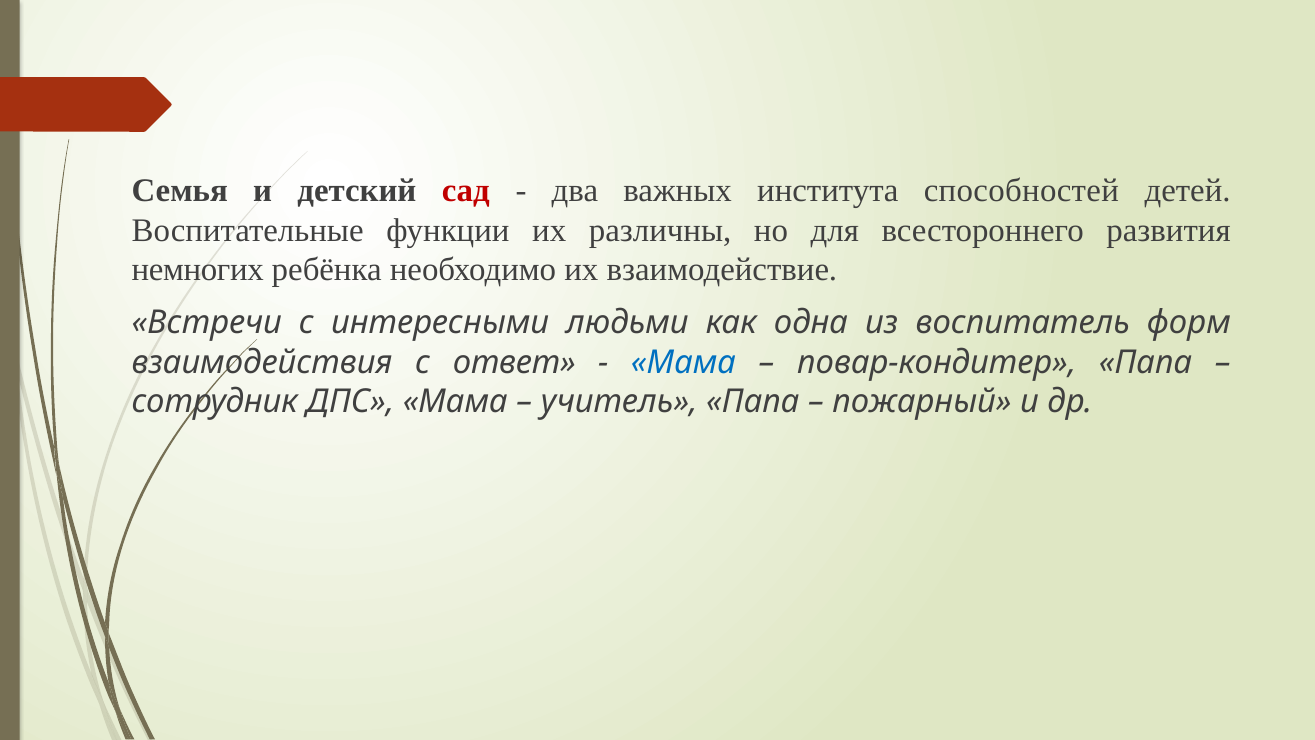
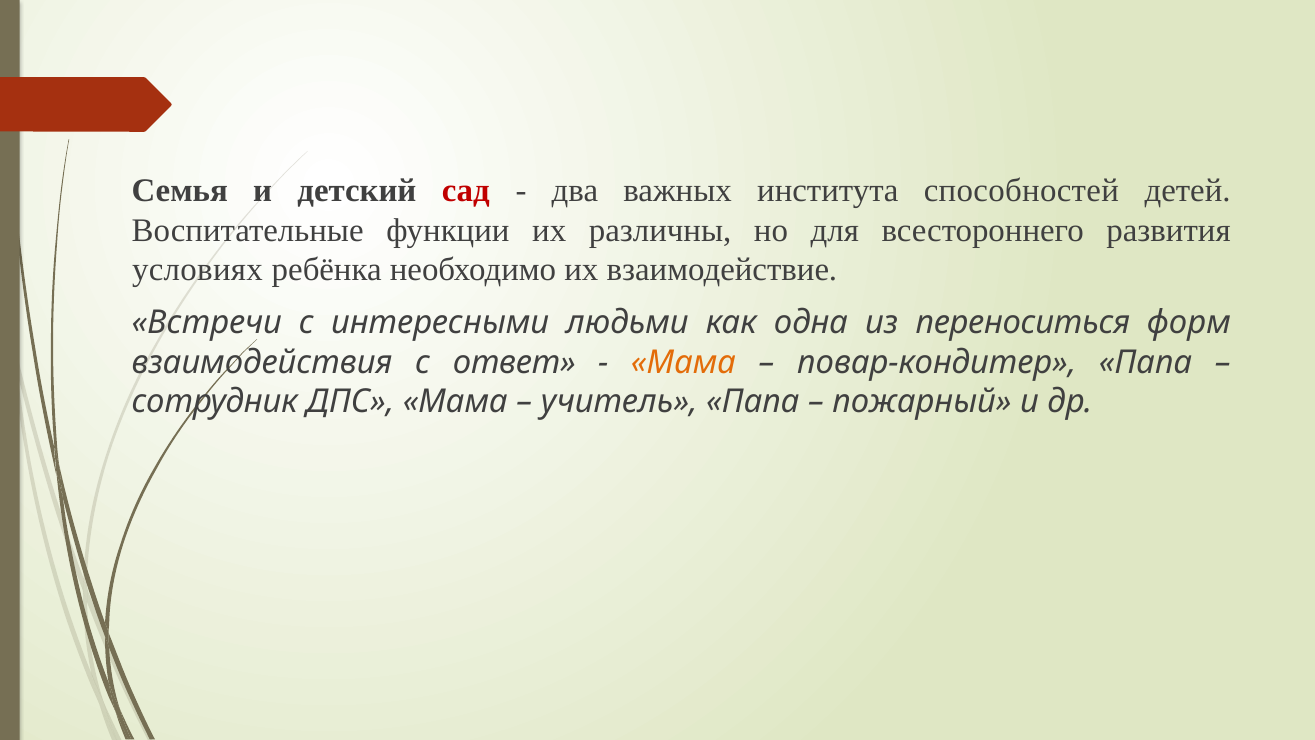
немногих: немногих -> условиях (197, 270)
воспитатель: воспитатель -> переноситься (1023, 323)
Мама colour: blue -> orange (684, 362)
